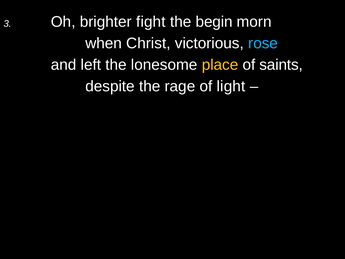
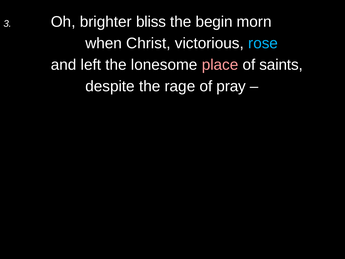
fight: fight -> bliss (151, 22)
place colour: yellow -> pink (220, 65)
light: light -> pray (231, 86)
